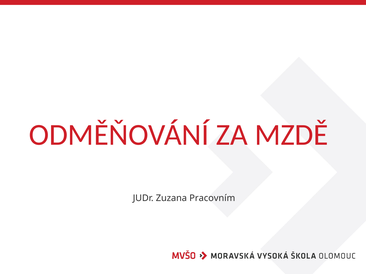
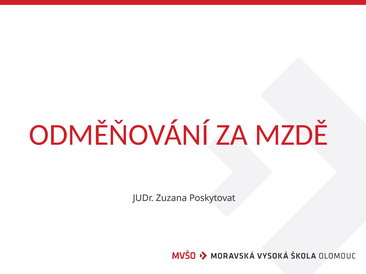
Pracovním: Pracovním -> Poskytovat (212, 199)
